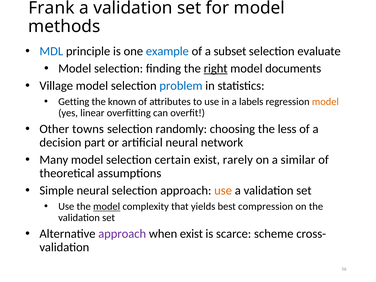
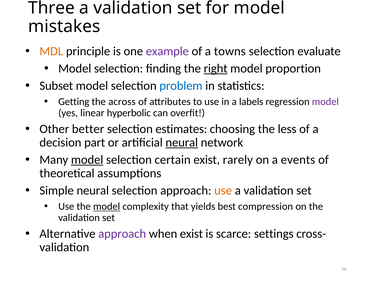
Frank: Frank -> Three (52, 8)
methods: methods -> mistakes (64, 26)
MDL colour: blue -> orange (51, 51)
example colour: blue -> purple (167, 51)
subset: subset -> towns (230, 51)
documents: documents -> proportion (293, 68)
Village: Village -> Subset (56, 86)
known: known -> across (122, 102)
model colour: orange -> purple (325, 102)
overfitting: overfitting -> hyperbolic (129, 113)
towns: towns -> better (88, 129)
randomly: randomly -> estimates (181, 129)
neural underline: none -> present (182, 143)
model underline: none -> present (87, 160)
similar: similar -> events (298, 160)
scheme: scheme -> settings (274, 234)
